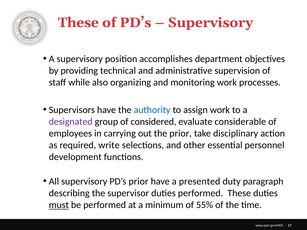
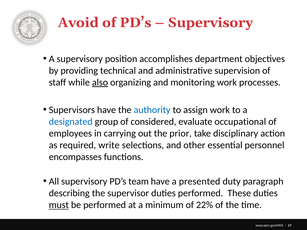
These: These -> Avoid (78, 23)
also underline: none -> present (100, 82)
designated colour: purple -> blue (71, 122)
considerable: considerable -> occupational (240, 122)
development: development -> encompasses (75, 157)
PD’s prior: prior -> team (139, 182)
55%: 55% -> 22% (205, 205)
